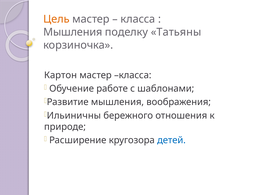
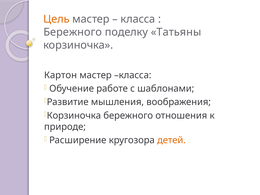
Мышления: Мышления -> Бережного (73, 32)
Ильиничны: Ильиничны -> Корзиночка (74, 116)
детей colour: blue -> orange (171, 140)
